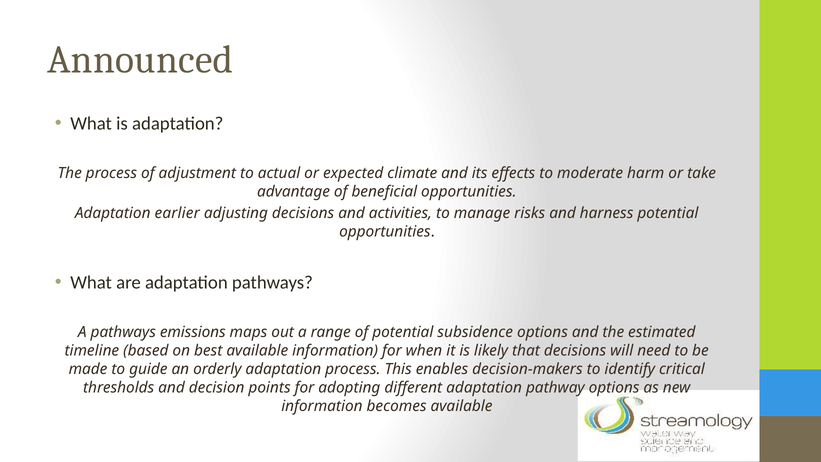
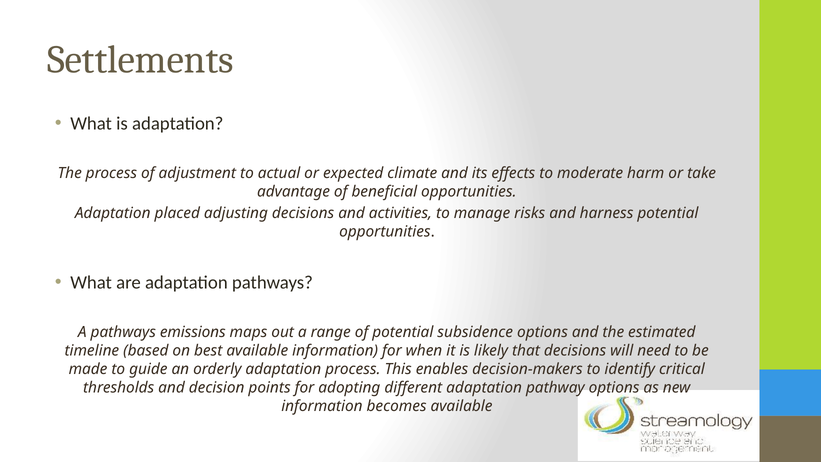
Announced: Announced -> Settlements (140, 60)
earlier: earlier -> placed (177, 213)
